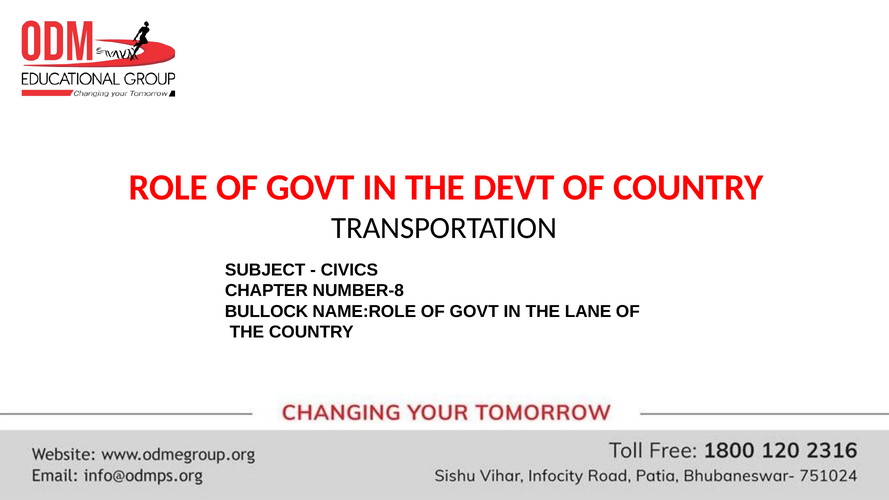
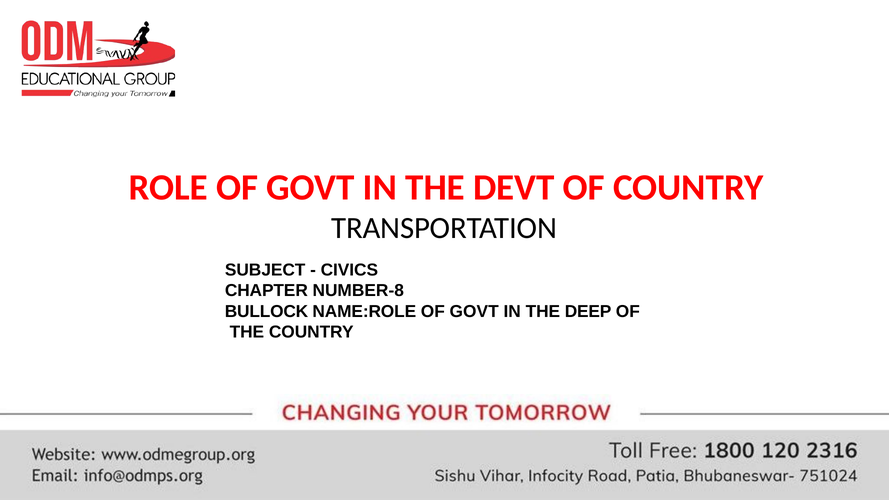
LANE: LANE -> DEEP (588, 312)
